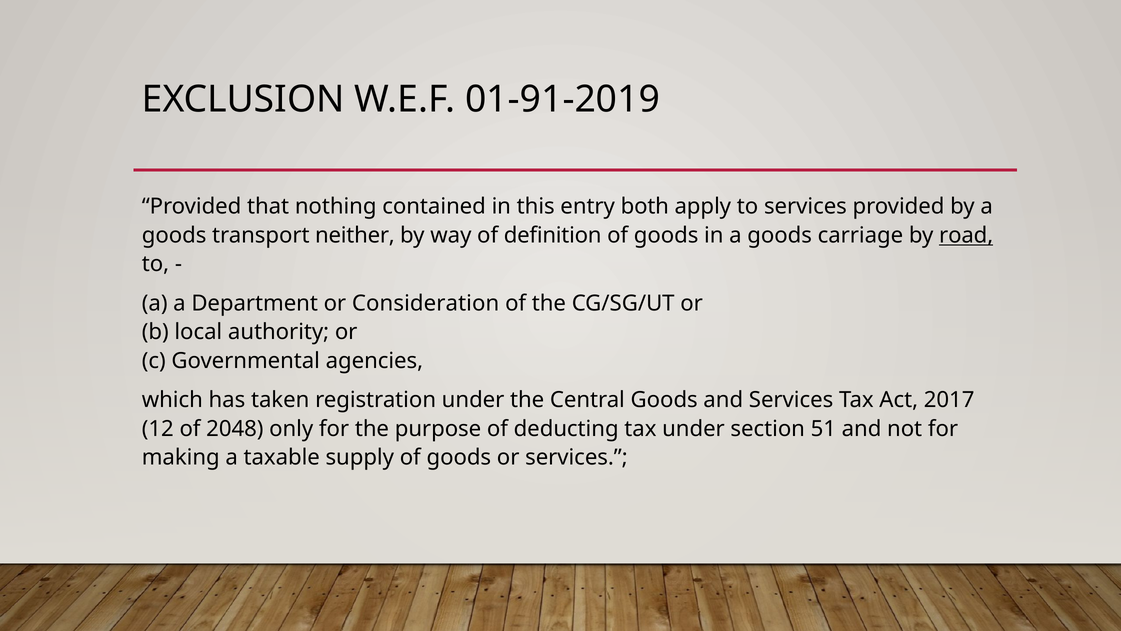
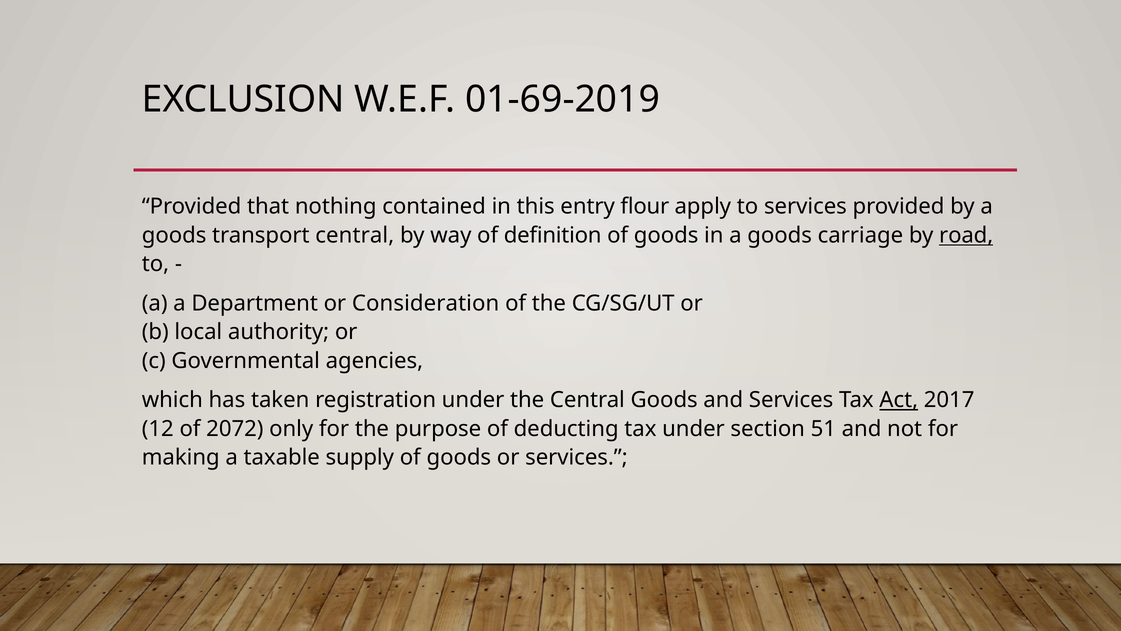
01-91-2019: 01-91-2019 -> 01-69-2019 (563, 99)
both: both -> flour (645, 207)
transport neither: neither -> central (355, 235)
Act underline: none -> present (899, 400)
2048: 2048 -> 2072 (235, 429)
